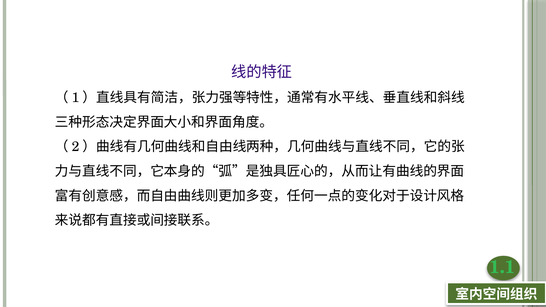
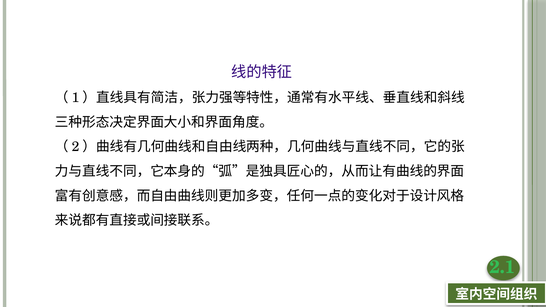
1.1: 1.1 -> 2.1 (502, 267)
